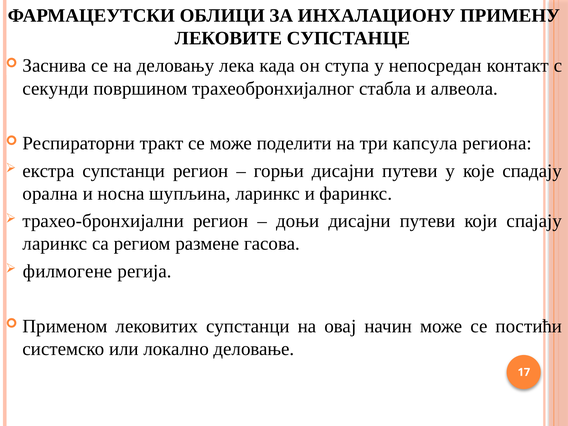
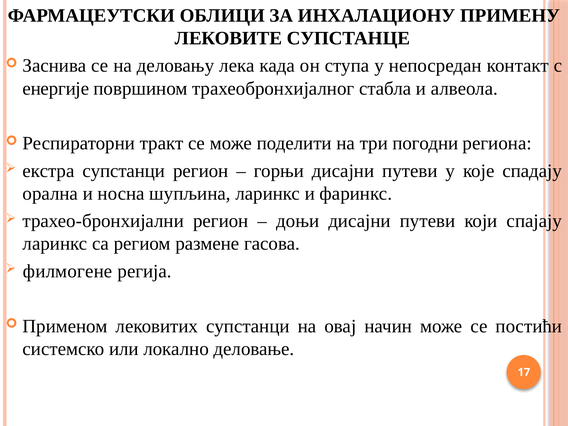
секунди: секунди -> енергије (56, 88)
капсула: капсула -> погодни (425, 143)
